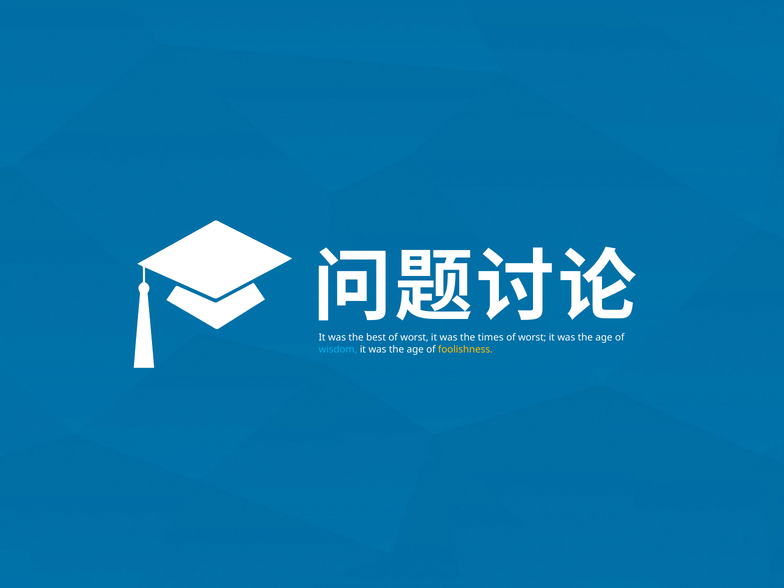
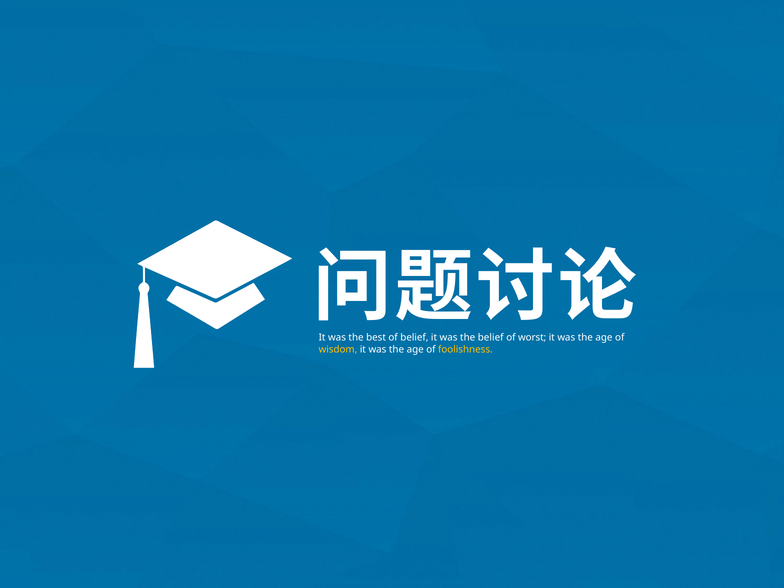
best of worst: worst -> belief (414, 338)
the times: times -> belief (491, 338)
wisdom colour: light blue -> yellow (338, 349)
